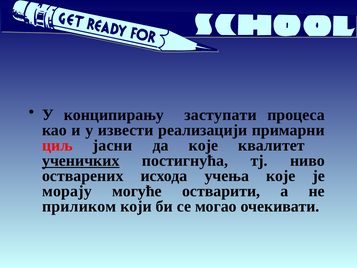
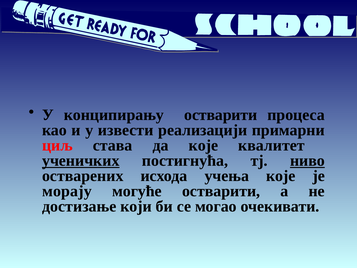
конципирању заступати: заступати -> остварити (221, 115)
јасни: јасни -> ставa (113, 145)
ниво underline: none -> present (307, 160)
приликом: приликом -> достизање (79, 206)
